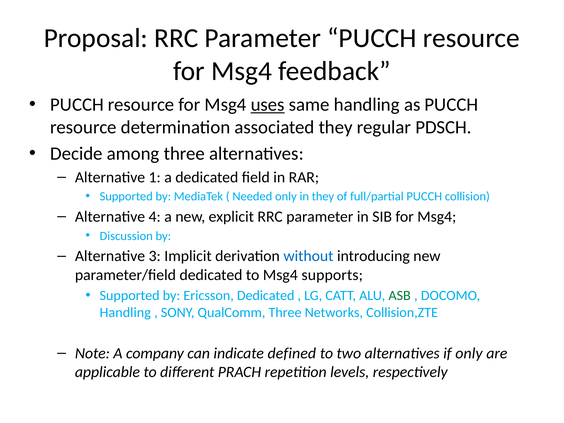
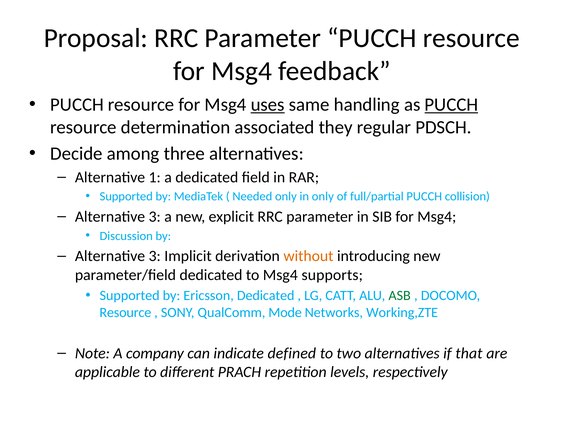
PUCCH underline: none -> present (451, 105)
in they: they -> only (323, 196)
4: 4 -> 3 (155, 217)
without colour: blue -> orange (308, 256)
Handling: Handling -> Resource (125, 312)
QualComm Three: Three -> Mode (285, 312)
Collision,ZTE: Collision,ZTE -> Working,ZTE (402, 312)
if only: only -> that (469, 353)
